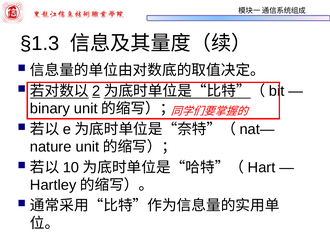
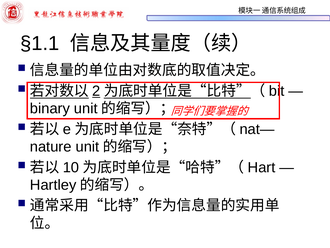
§1.3: §1.3 -> §1.1 (40, 43)
